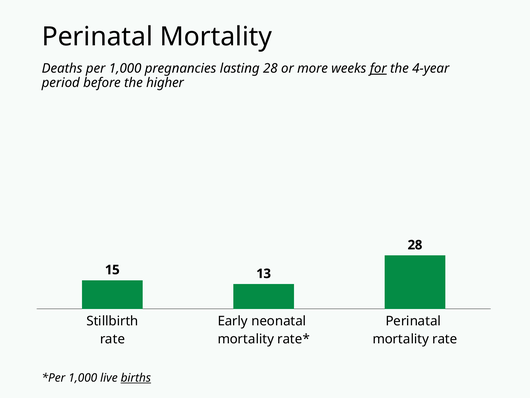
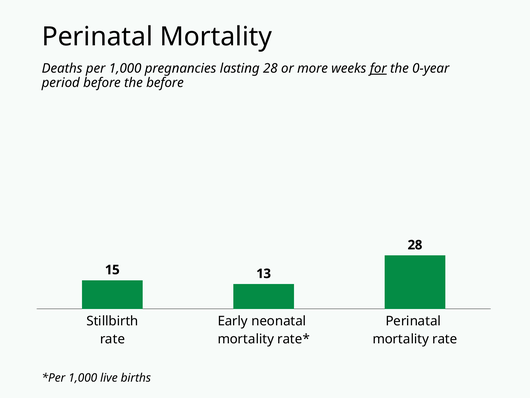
4-year: 4-year -> 0-year (431, 68)
the higher: higher -> before (165, 83)
births underline: present -> none (136, 377)
